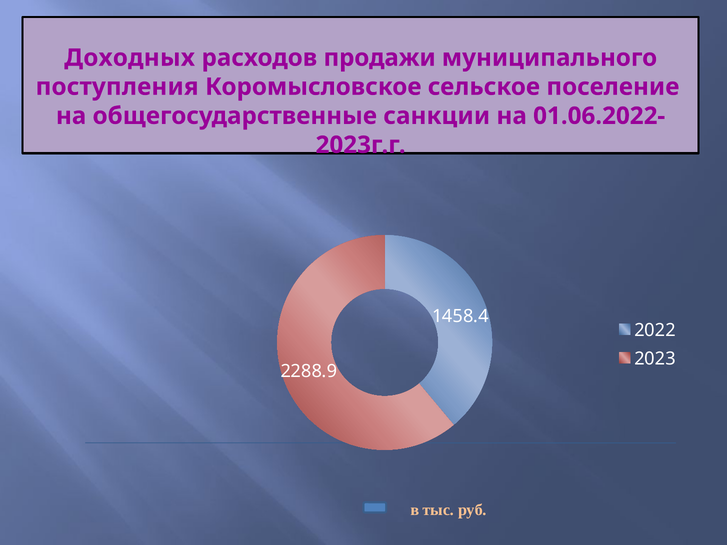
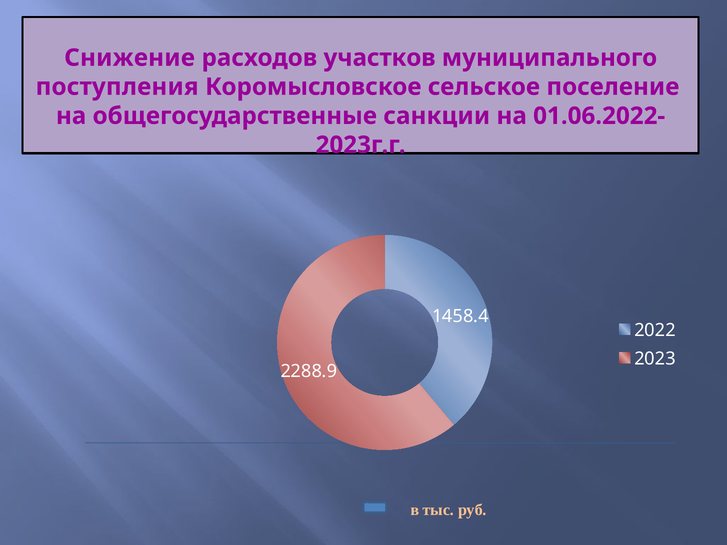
Доходных: Доходных -> Снижение (130, 58)
продажи: продажи -> участков (380, 58)
